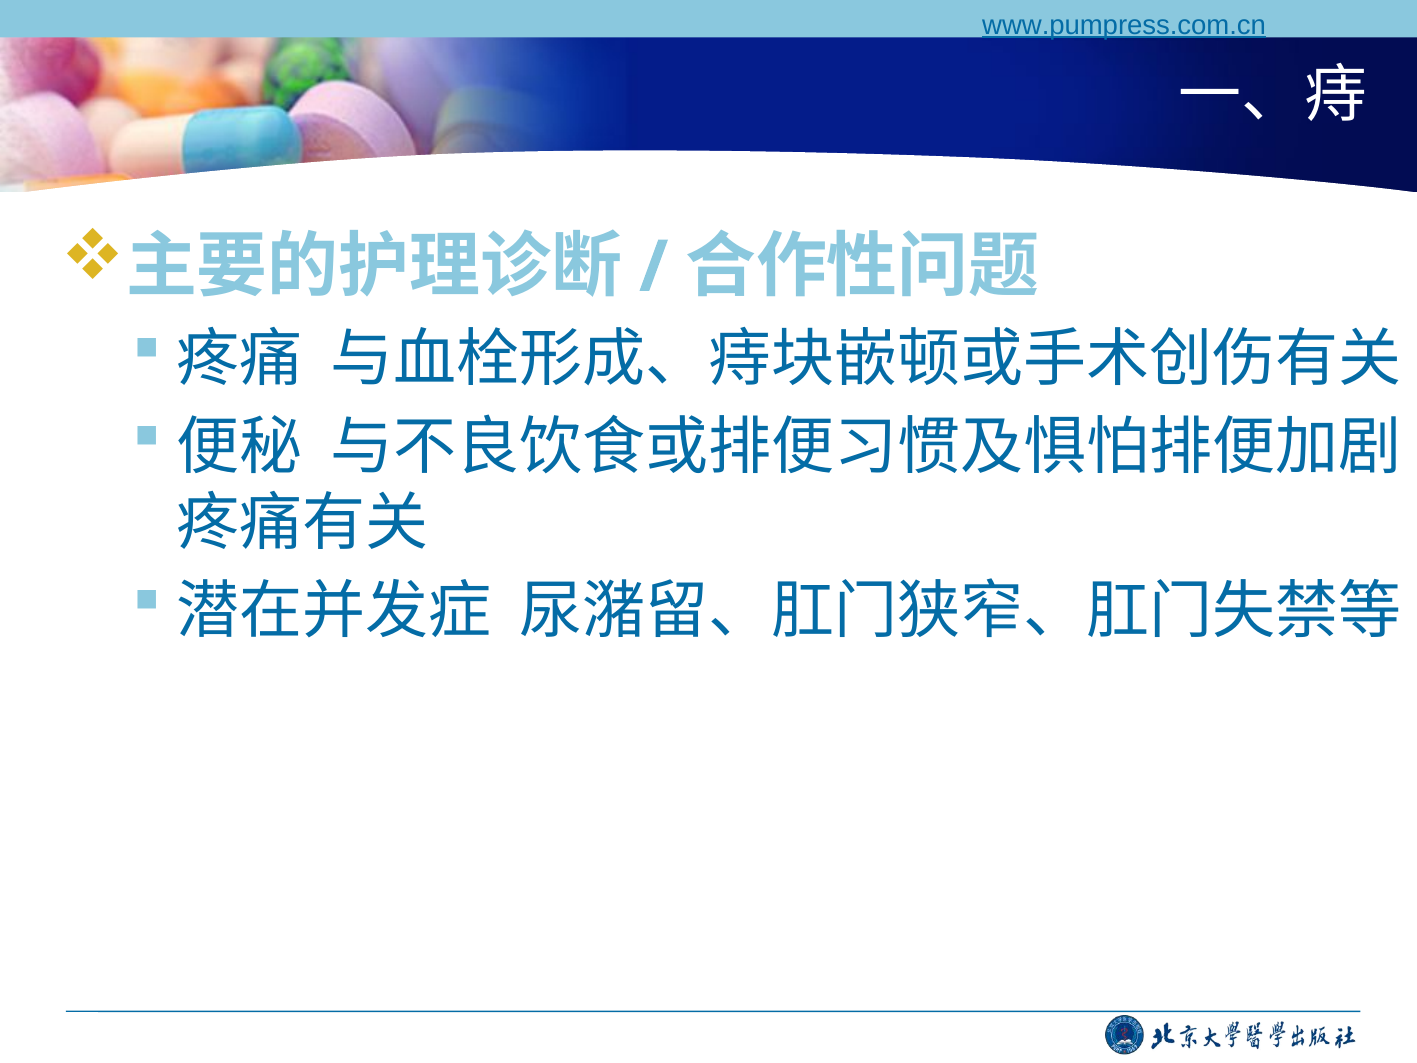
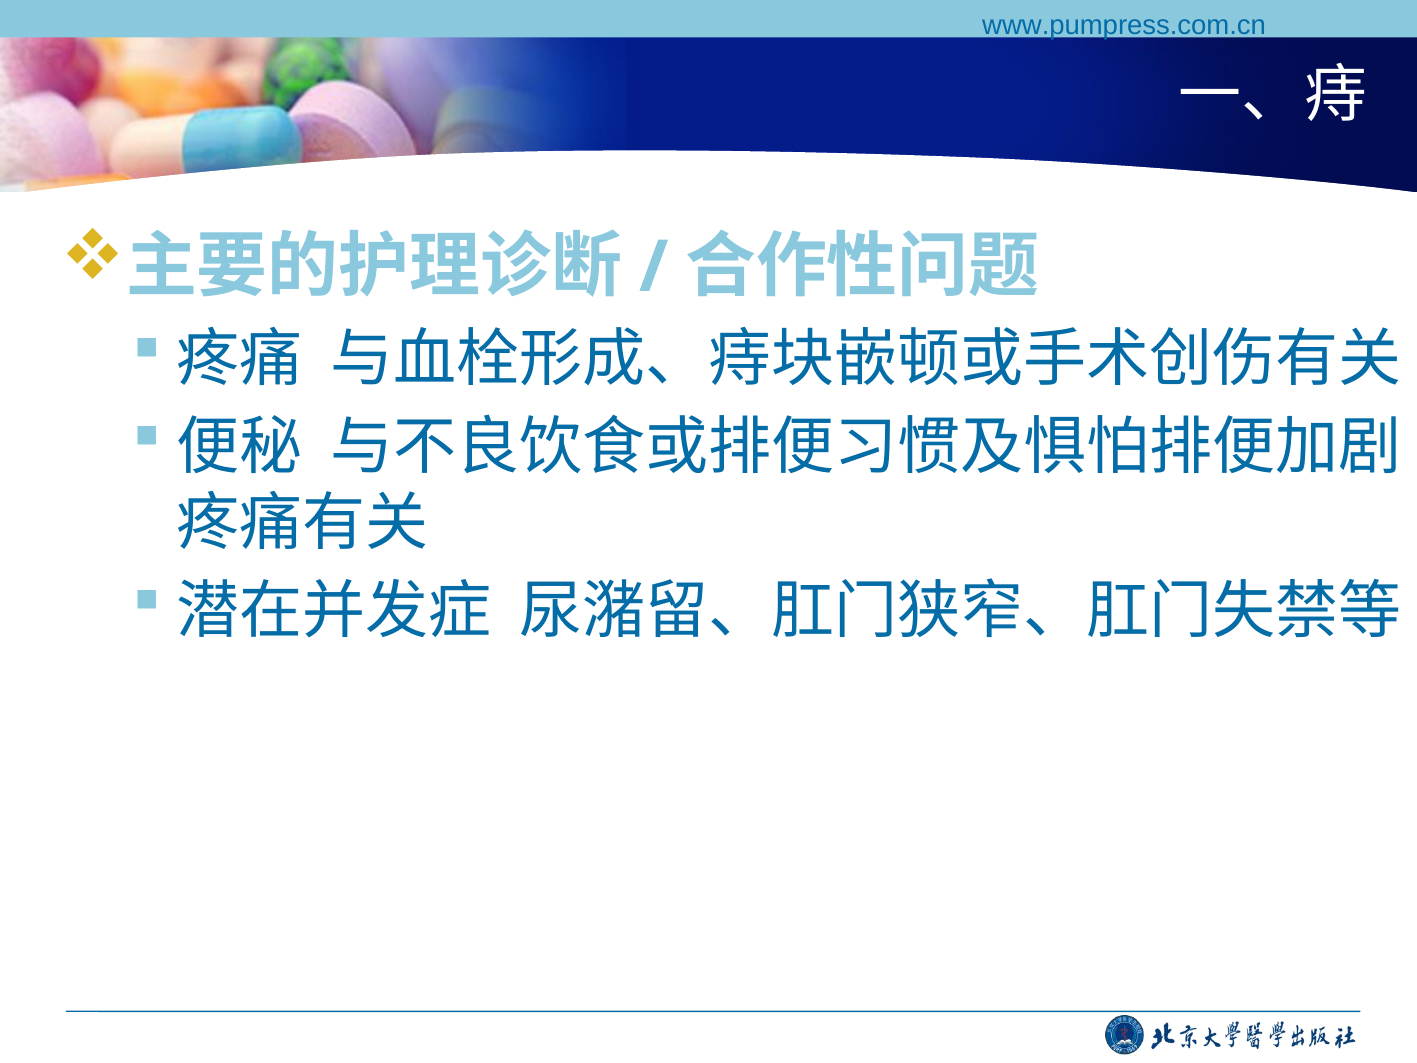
www.pumpress.com.cn underline: present -> none (1124, 25)
